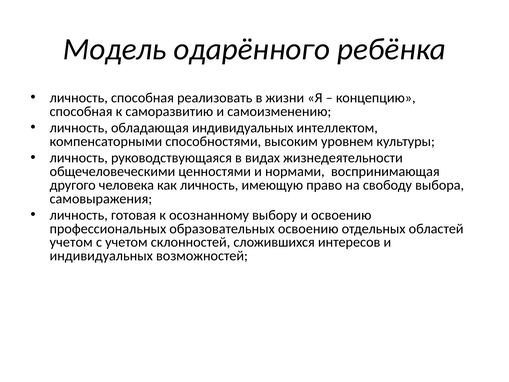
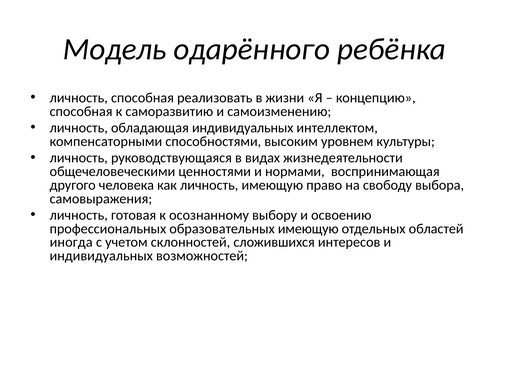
образовательных освоению: освоению -> имеющую (308, 229)
учетом: учетом -> иногда (71, 242)
